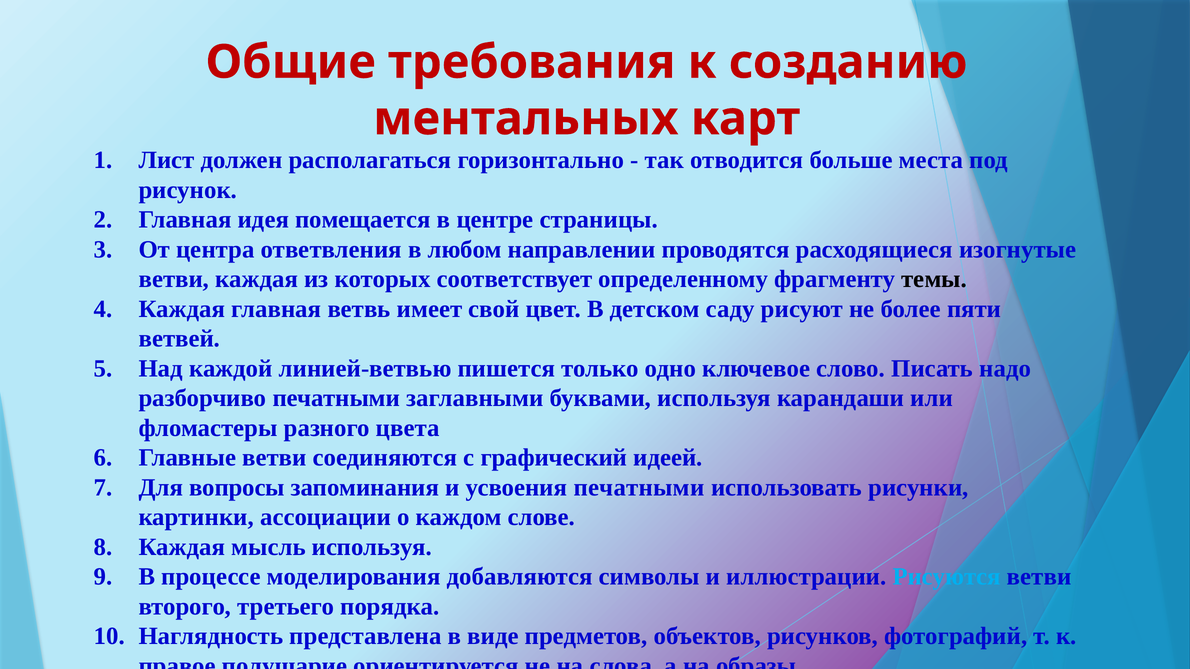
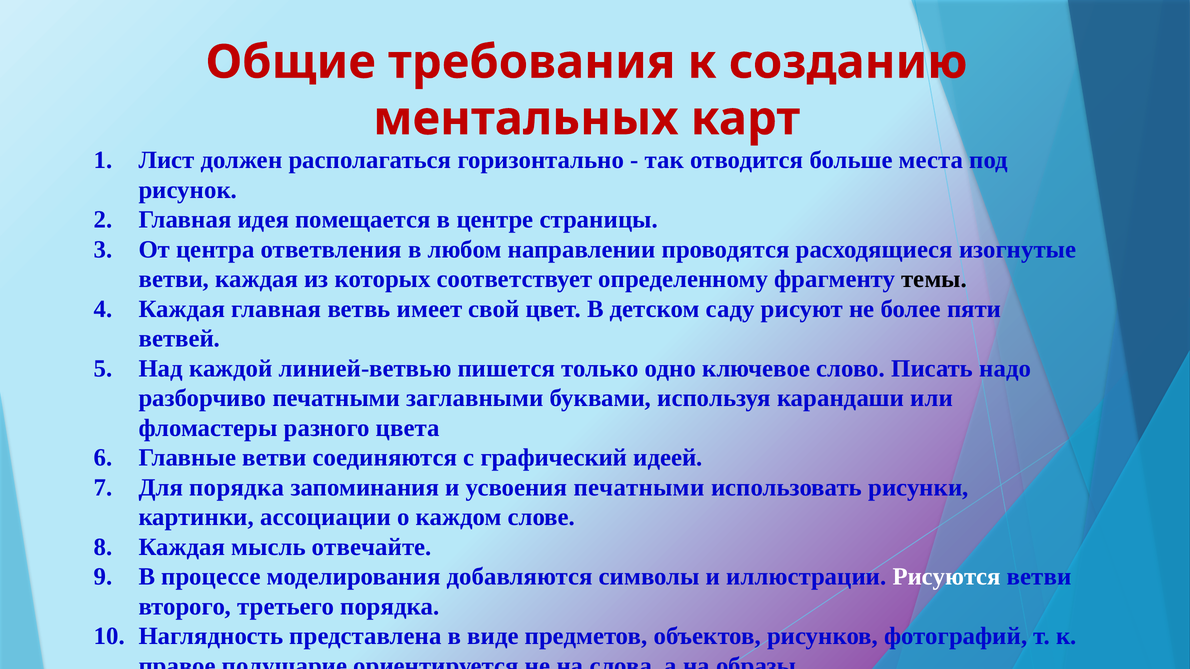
Для вопросы: вопросы -> порядка (237, 488)
мысль используя: используя -> отвечайте (372, 547)
Рисуются colour: light blue -> white (947, 577)
